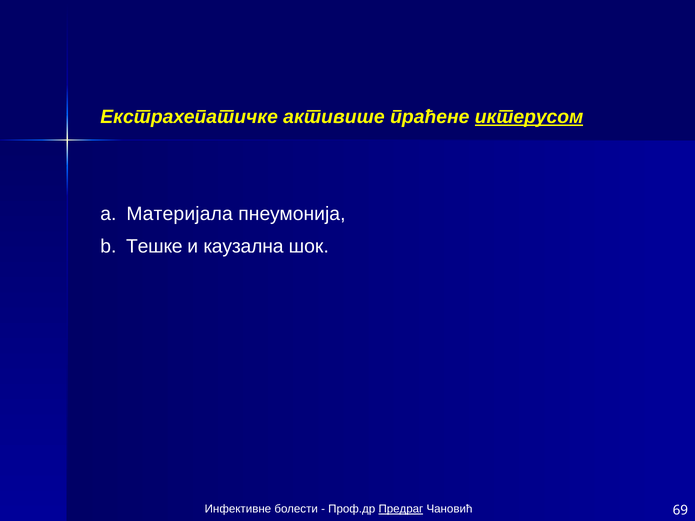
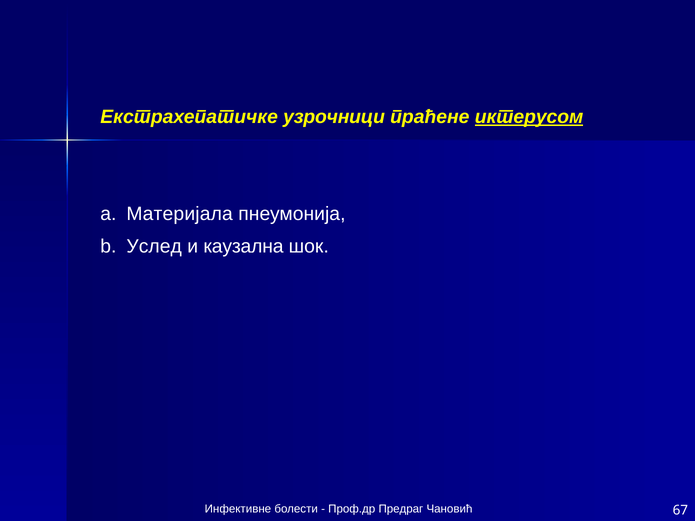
активише: активише -> узрочници (334, 117)
Тешке: Тешке -> Услед (154, 247)
Предраг underline: present -> none (401, 509)
69: 69 -> 67 (680, 511)
